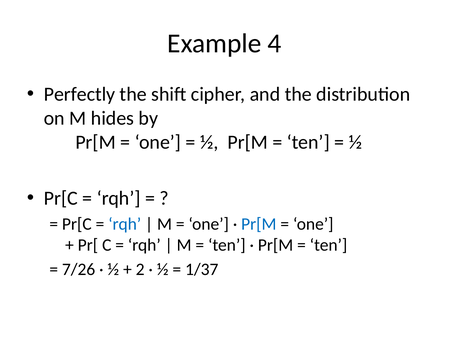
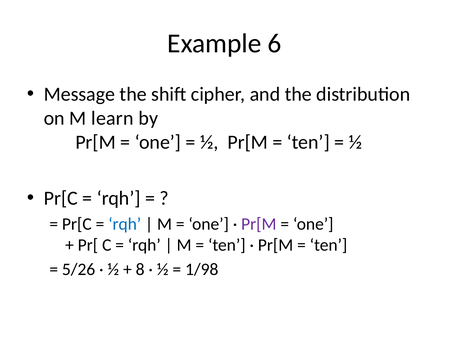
4: 4 -> 6 (275, 43)
Perfectly: Perfectly -> Message (79, 94)
hides: hides -> learn (112, 118)
Pr[M colour: blue -> purple (259, 224)
7/26: 7/26 -> 5/26 (79, 269)
2: 2 -> 8 (140, 269)
1/37: 1/37 -> 1/98 (202, 269)
